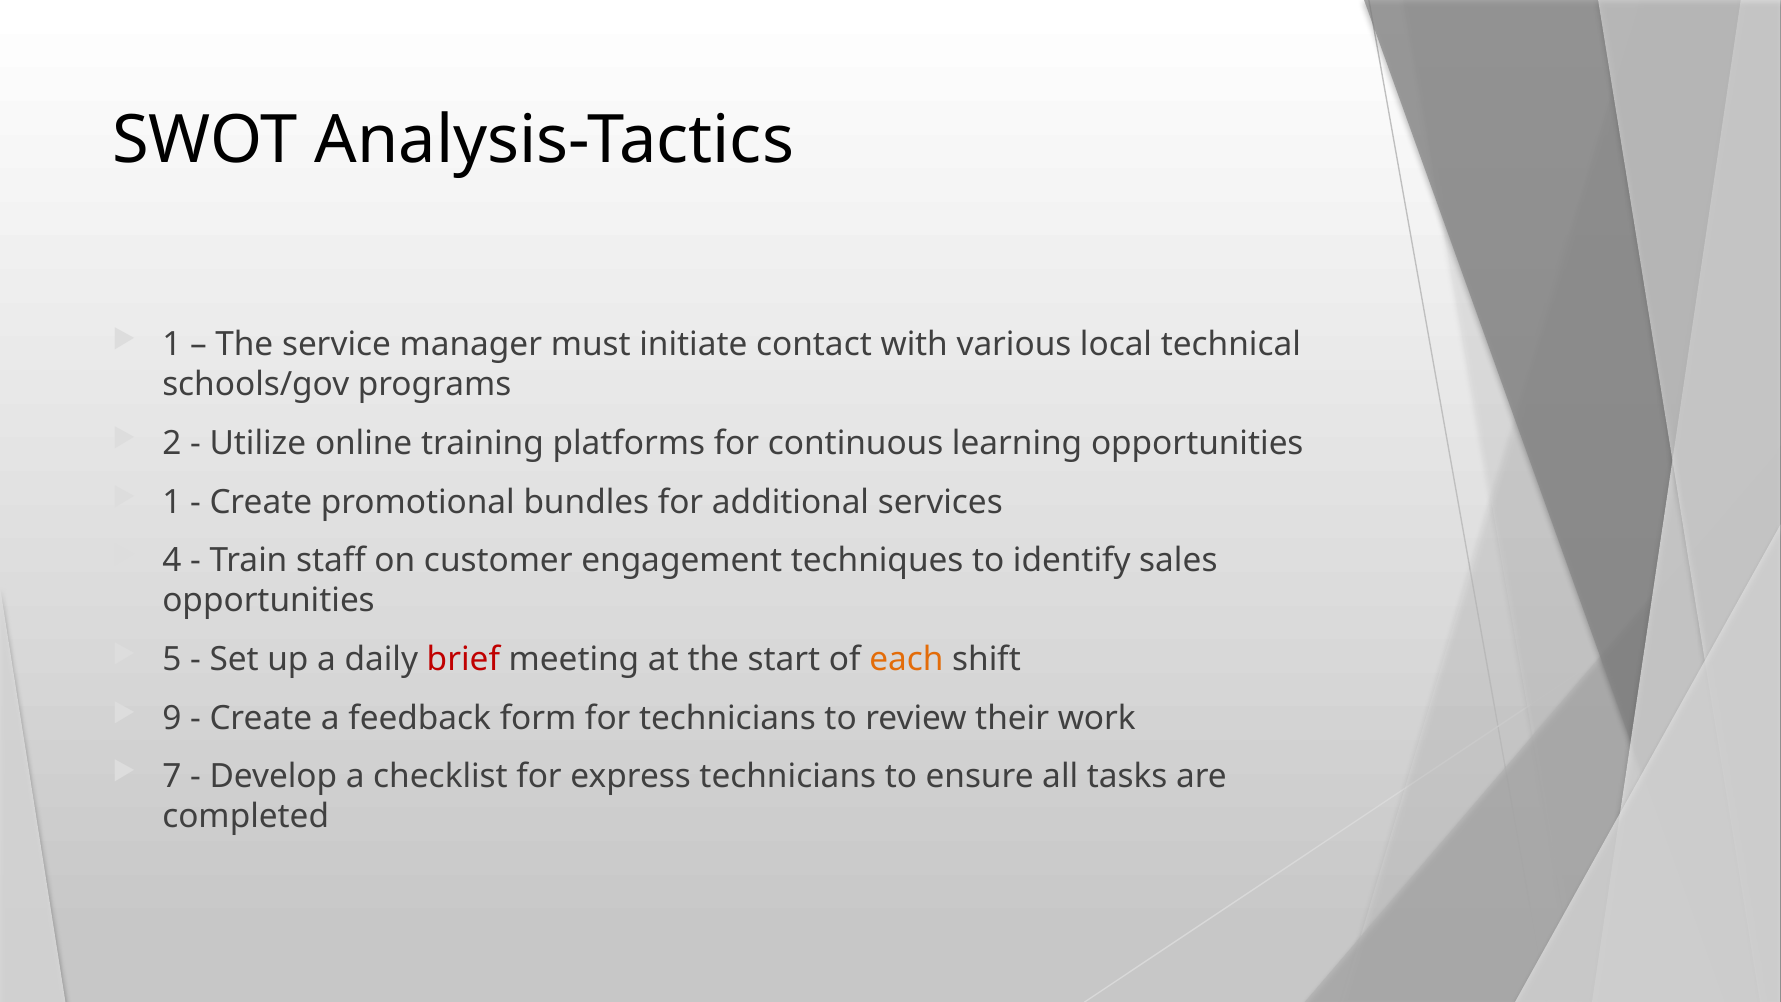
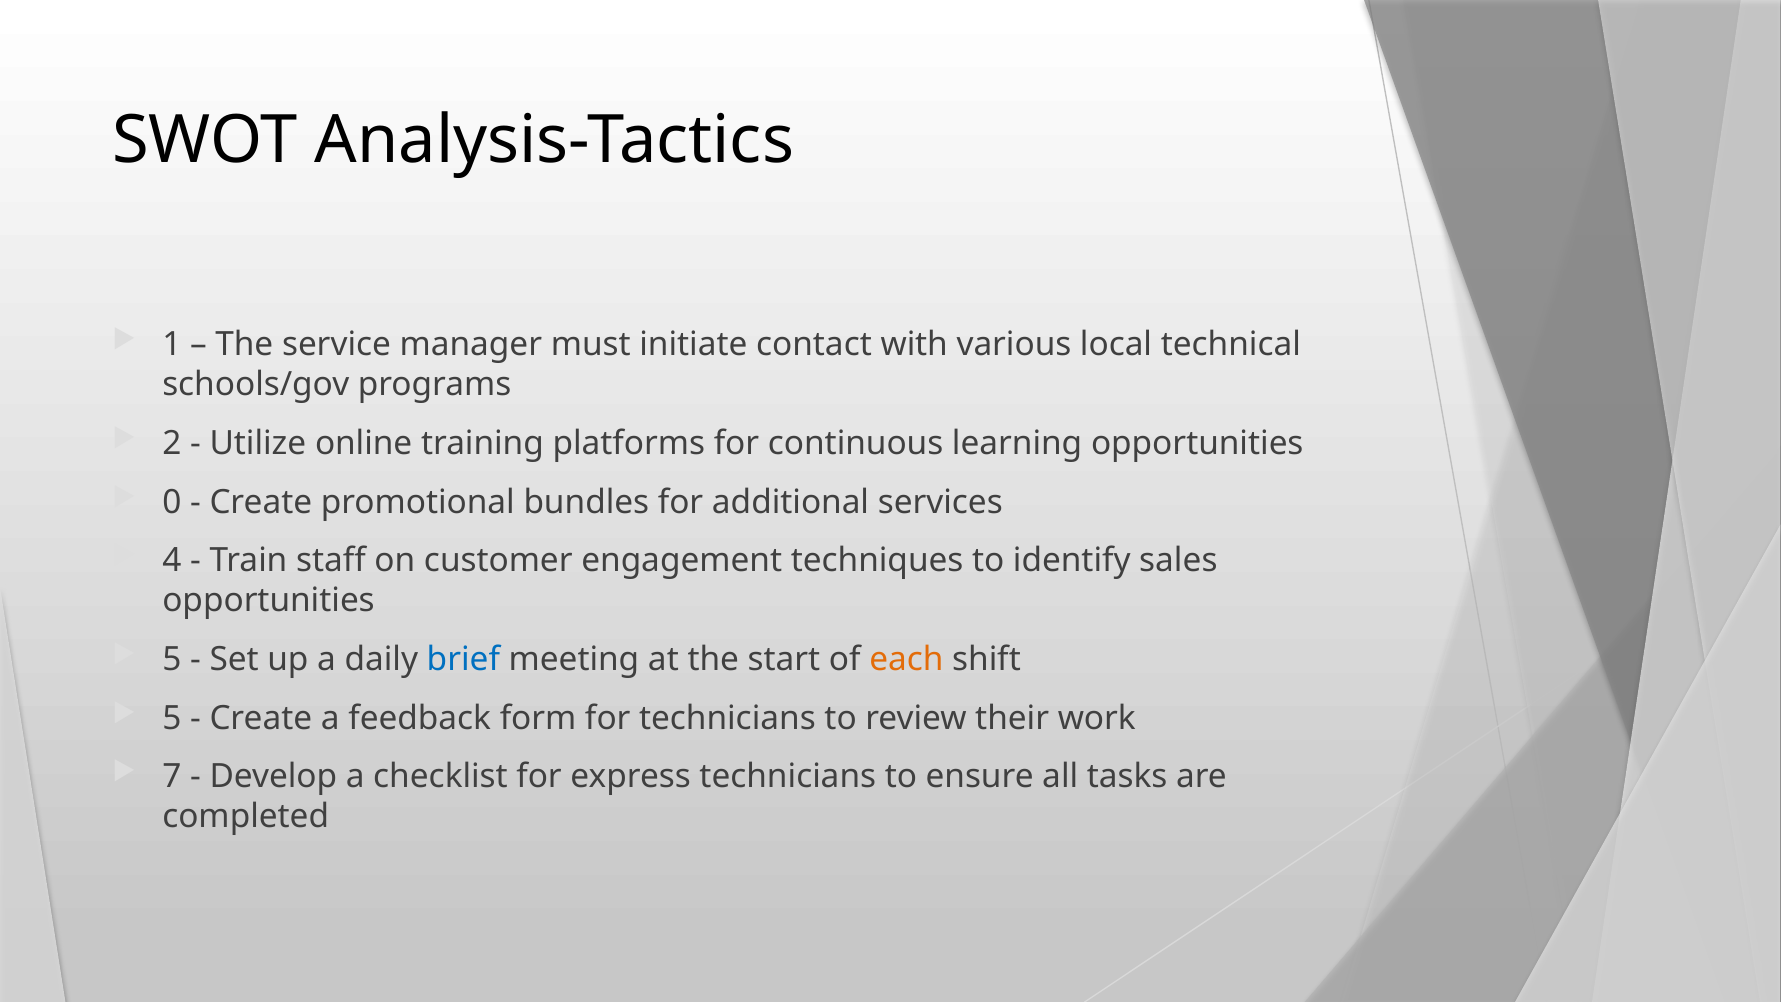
1: 1 -> 0 (172, 502)
brief colour: red -> blue (463, 659)
9: 9 -> 5 (172, 718)
